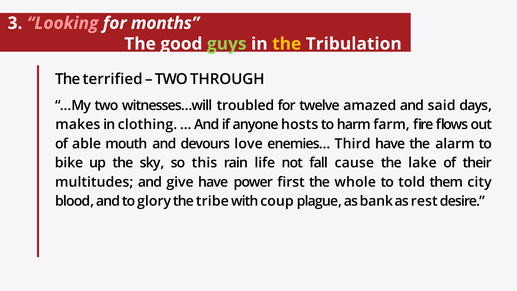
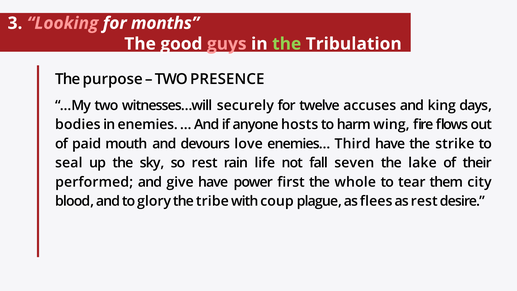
guys colour: light green -> pink (227, 44)
the colour: yellow -> light green (287, 44)
terrified: terrified -> purpose (113, 79)
THROUGH: THROUGH -> PRESENCE (227, 79)
troubled: troubled -> securely (245, 106)
amazed: amazed -> accuses (370, 106)
said: said -> king (442, 106)
makes: makes -> bodies (78, 125)
clothing: clothing -> enemies (148, 125)
farm: farm -> wing (391, 125)
able: able -> paid (87, 144)
alarm: alarm -> strike (455, 144)
bike: bike -> seal (69, 163)
so this: this -> rest (205, 163)
cause: cause -> seven (354, 163)
multitudes: multitudes -> performed (94, 182)
told: told -> tear (412, 182)
bank: bank -> flees (376, 202)
